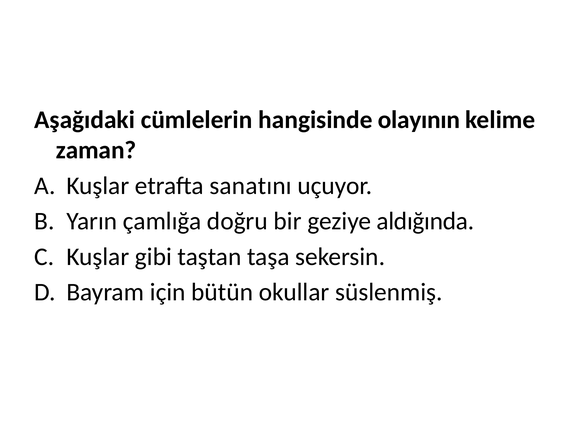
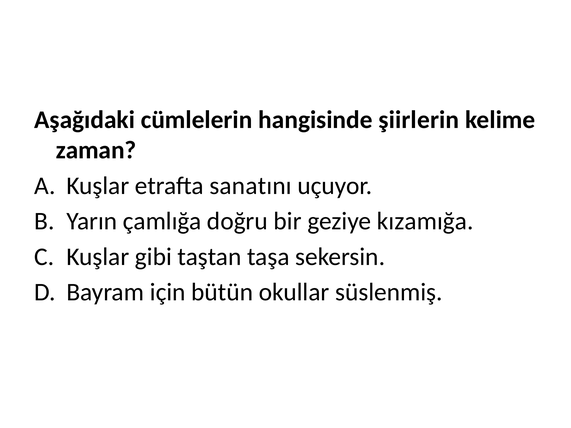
olayının: olayının -> şiirlerin (419, 120)
aldığında: aldığında -> kızamığa (425, 221)
